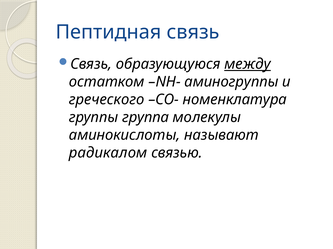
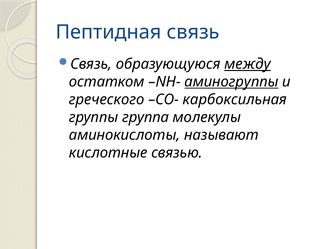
аминогруппы underline: none -> present (231, 82)
номенклатура: номенклатура -> карбоксильная (235, 100)
радикалом: радикалом -> кислотные (108, 153)
